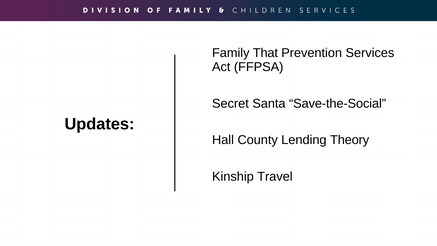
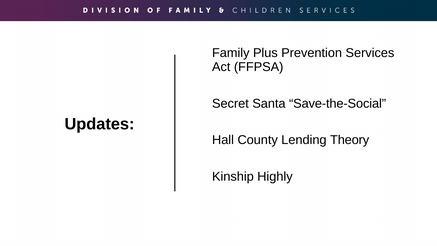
That: That -> Plus (265, 53)
Travel: Travel -> Highly (275, 177)
